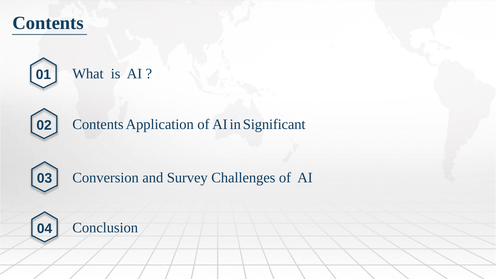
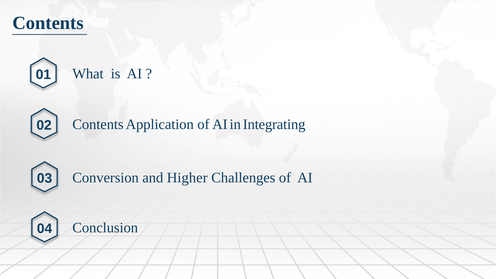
Significant: Significant -> Integrating (274, 124)
Survey: Survey -> Higher (187, 178)
